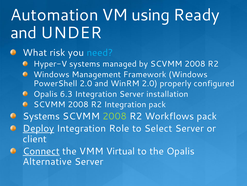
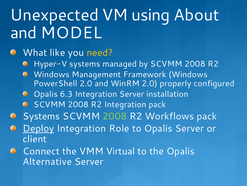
Automation: Automation -> Unexpected (54, 15)
Ready: Ready -> About (196, 15)
UNDER: UNDER -> MODEL (71, 33)
risk: risk -> like (57, 52)
need colour: light blue -> yellow (100, 52)
to Select: Select -> Opalis (158, 128)
Connect underline: present -> none (41, 151)
